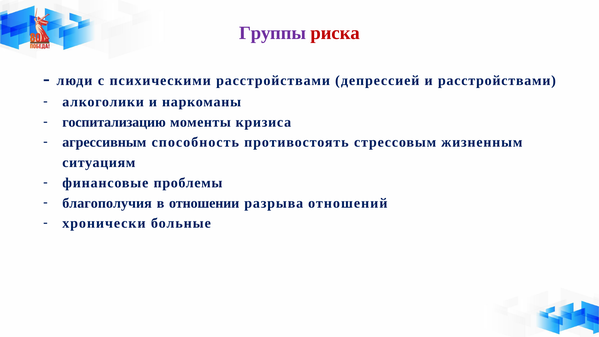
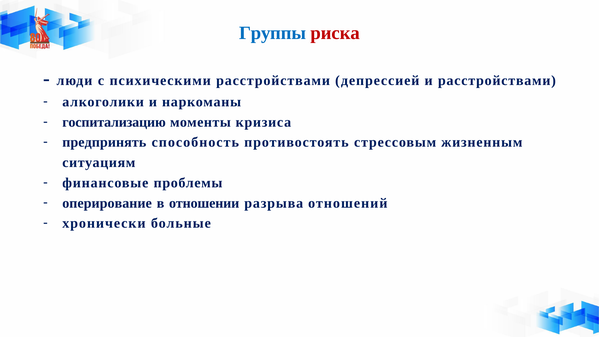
Группы colour: purple -> blue (273, 33)
агрессивным: агрессивным -> предпринять (104, 142)
благополучия: благополучия -> оперирование (107, 203)
